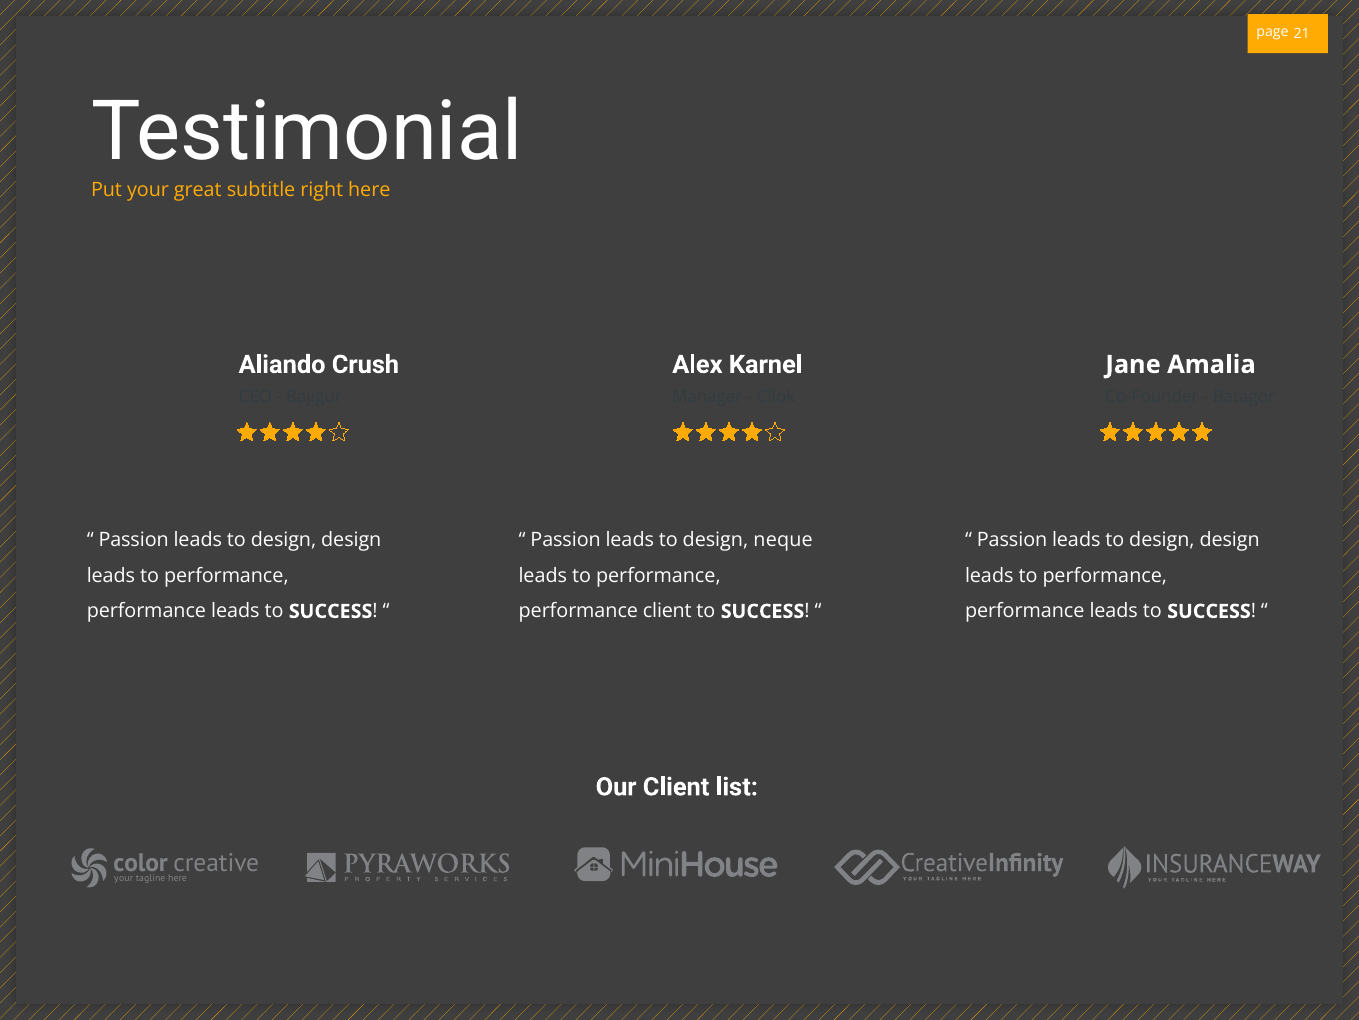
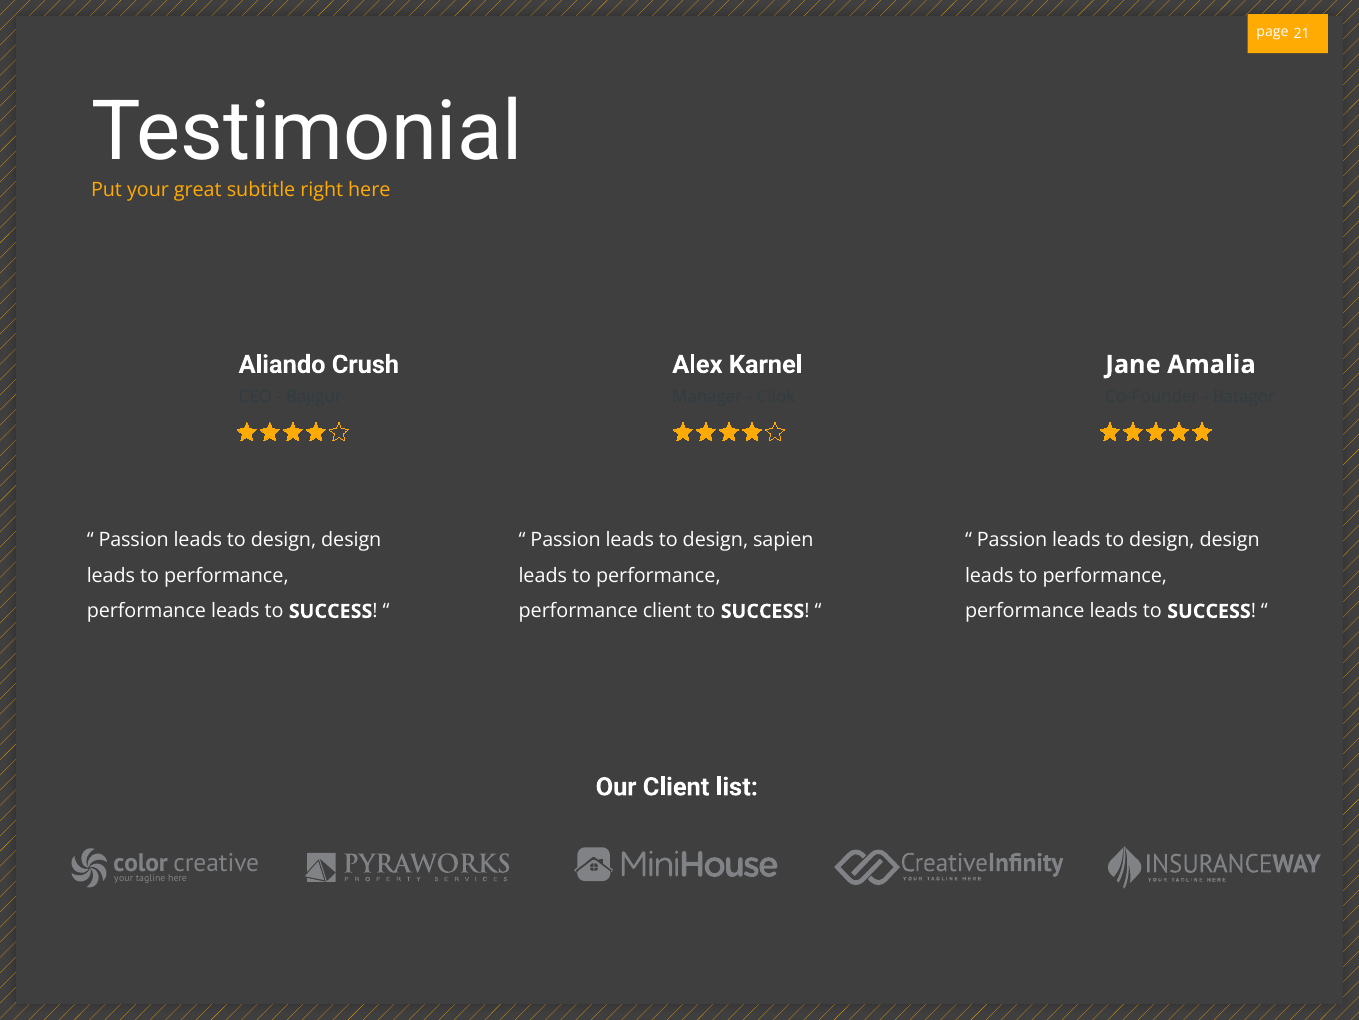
neque: neque -> sapien (783, 540)
